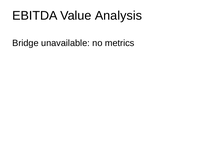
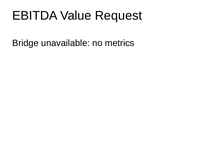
Analysis: Analysis -> Request (118, 16)
